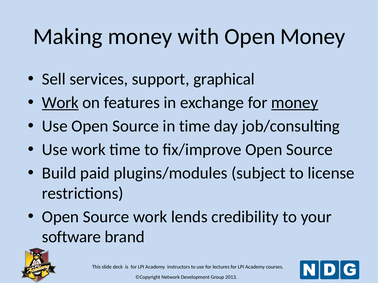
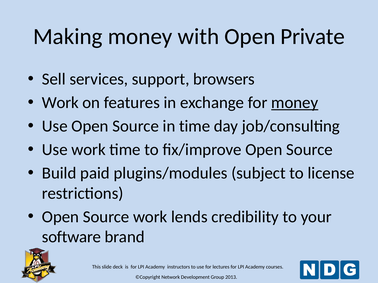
Open Money: Money -> Private (313, 37)
graphical: graphical -> browsers (224, 79)
Work underline: present -> none (60, 103)
